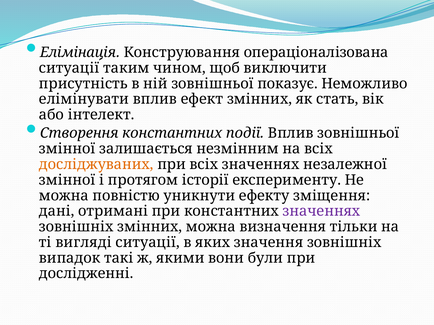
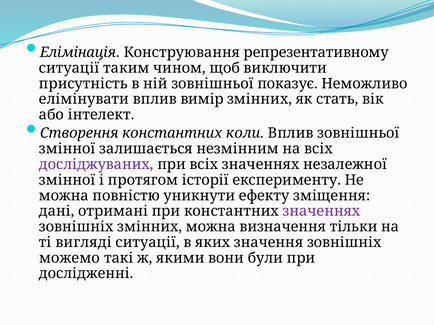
операціоналізована: операціоналізована -> репрезентативному (316, 53)
ефект: ефект -> вимір (202, 99)
події: події -> коли (245, 133)
досліджуваних colour: orange -> purple (96, 165)
випадок: випадок -> можемо (70, 258)
